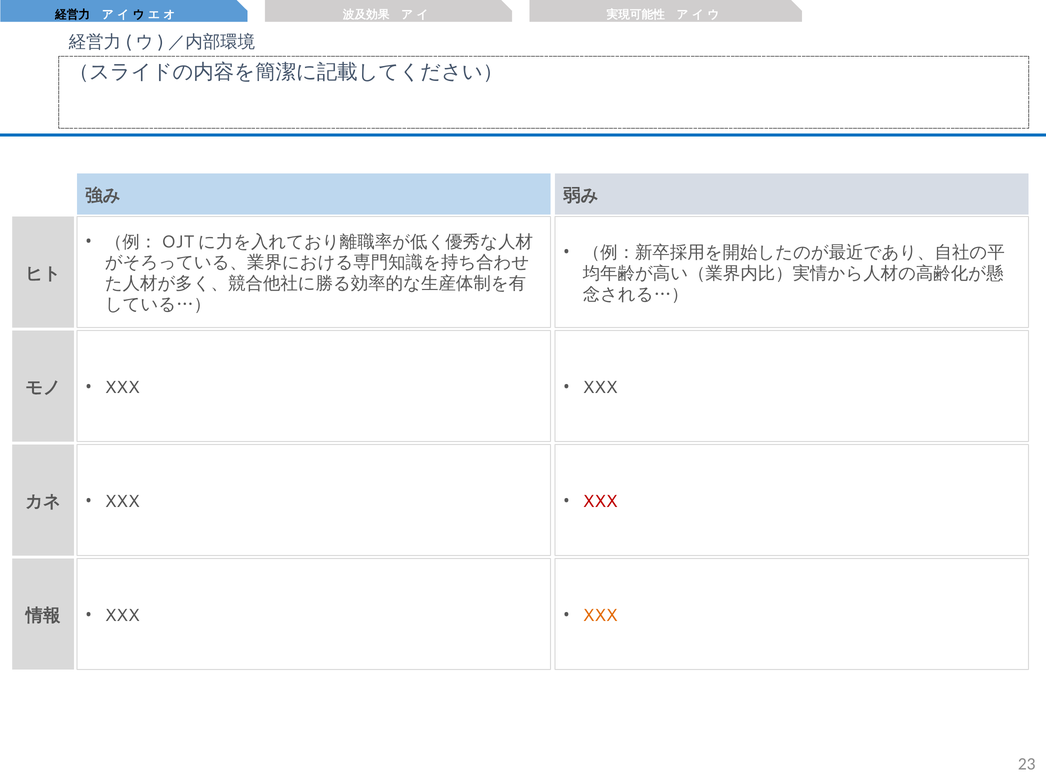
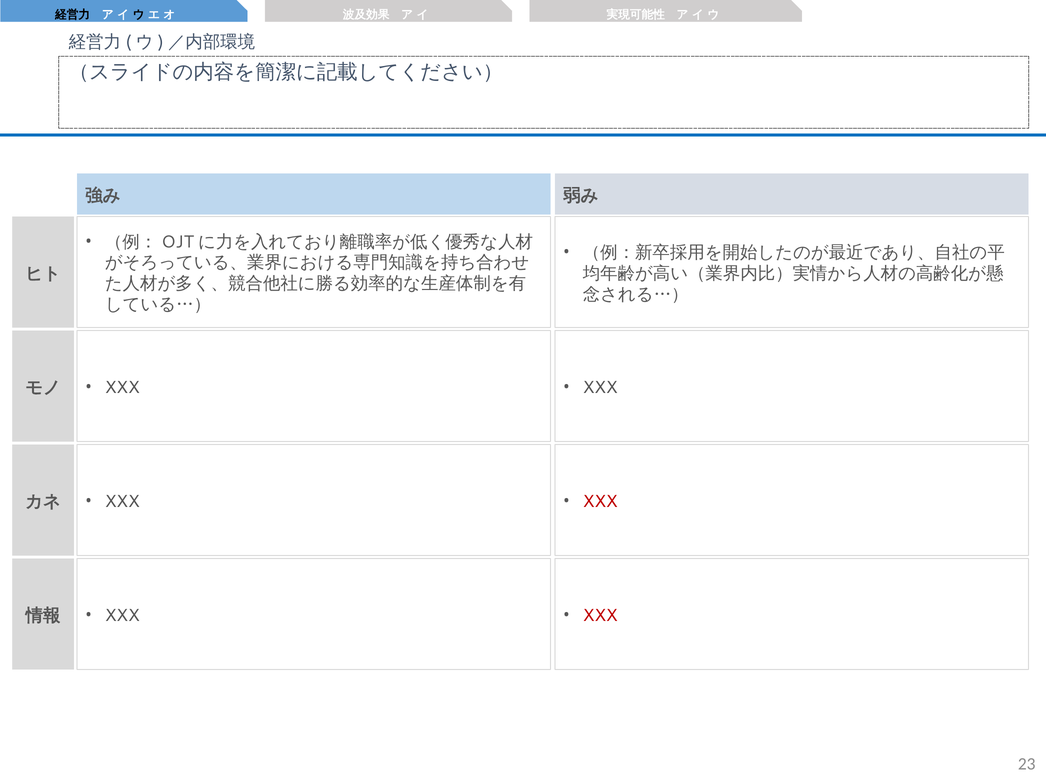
XXX colour: orange -> red (600, 616)
